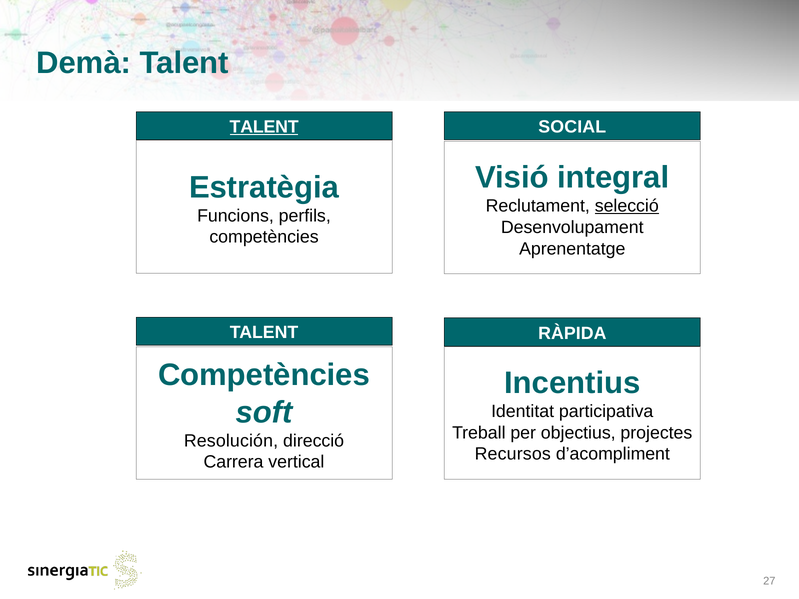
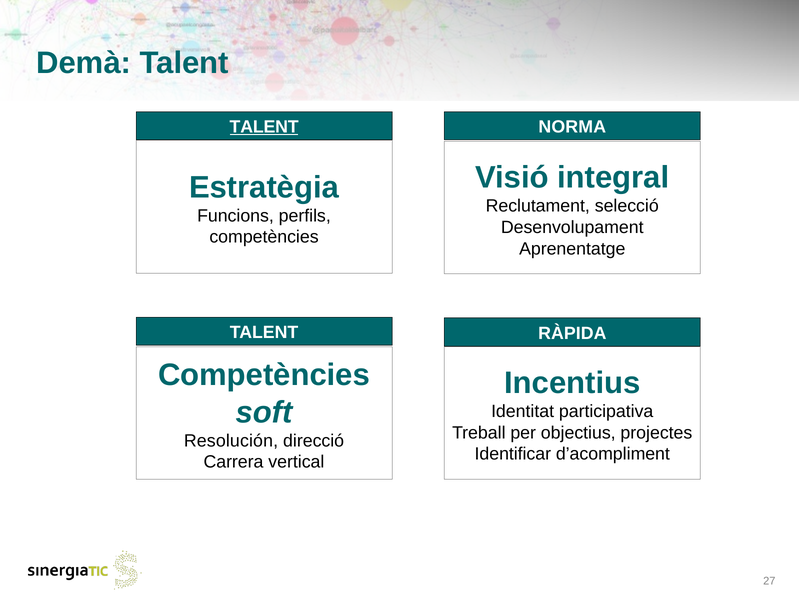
SOCIAL: SOCIAL -> NORMA (572, 127)
selecció underline: present -> none (627, 206)
Recursos: Recursos -> Identificar (513, 454)
